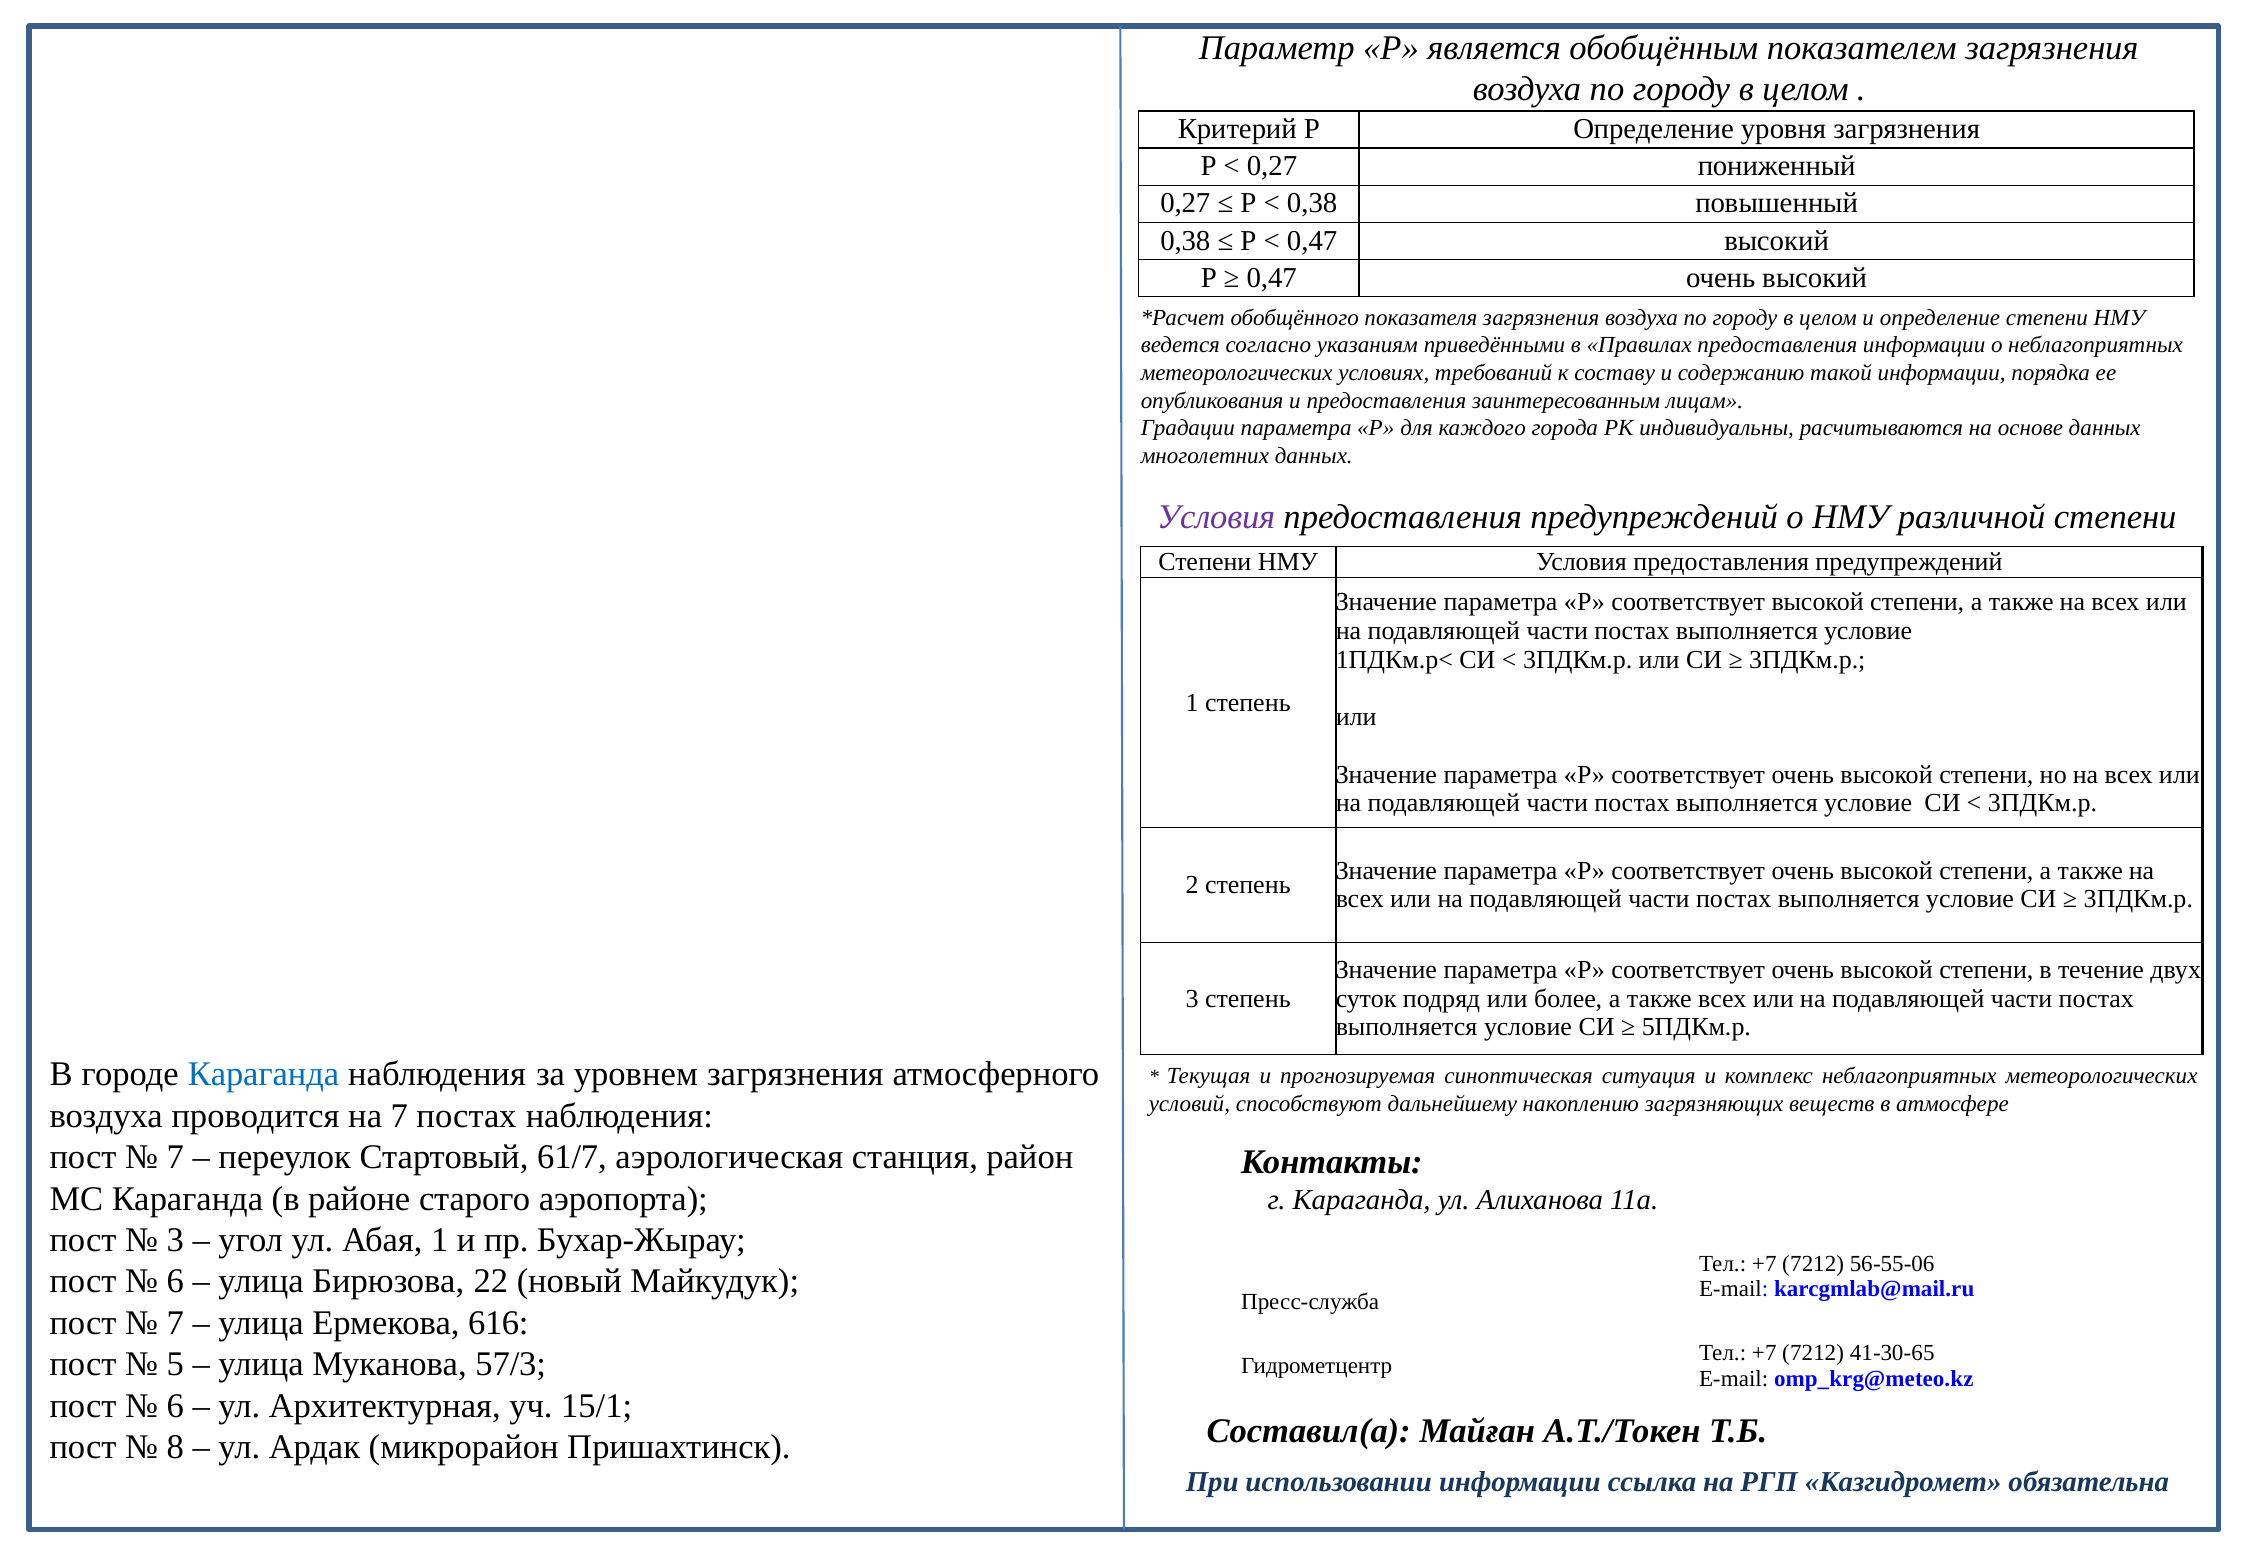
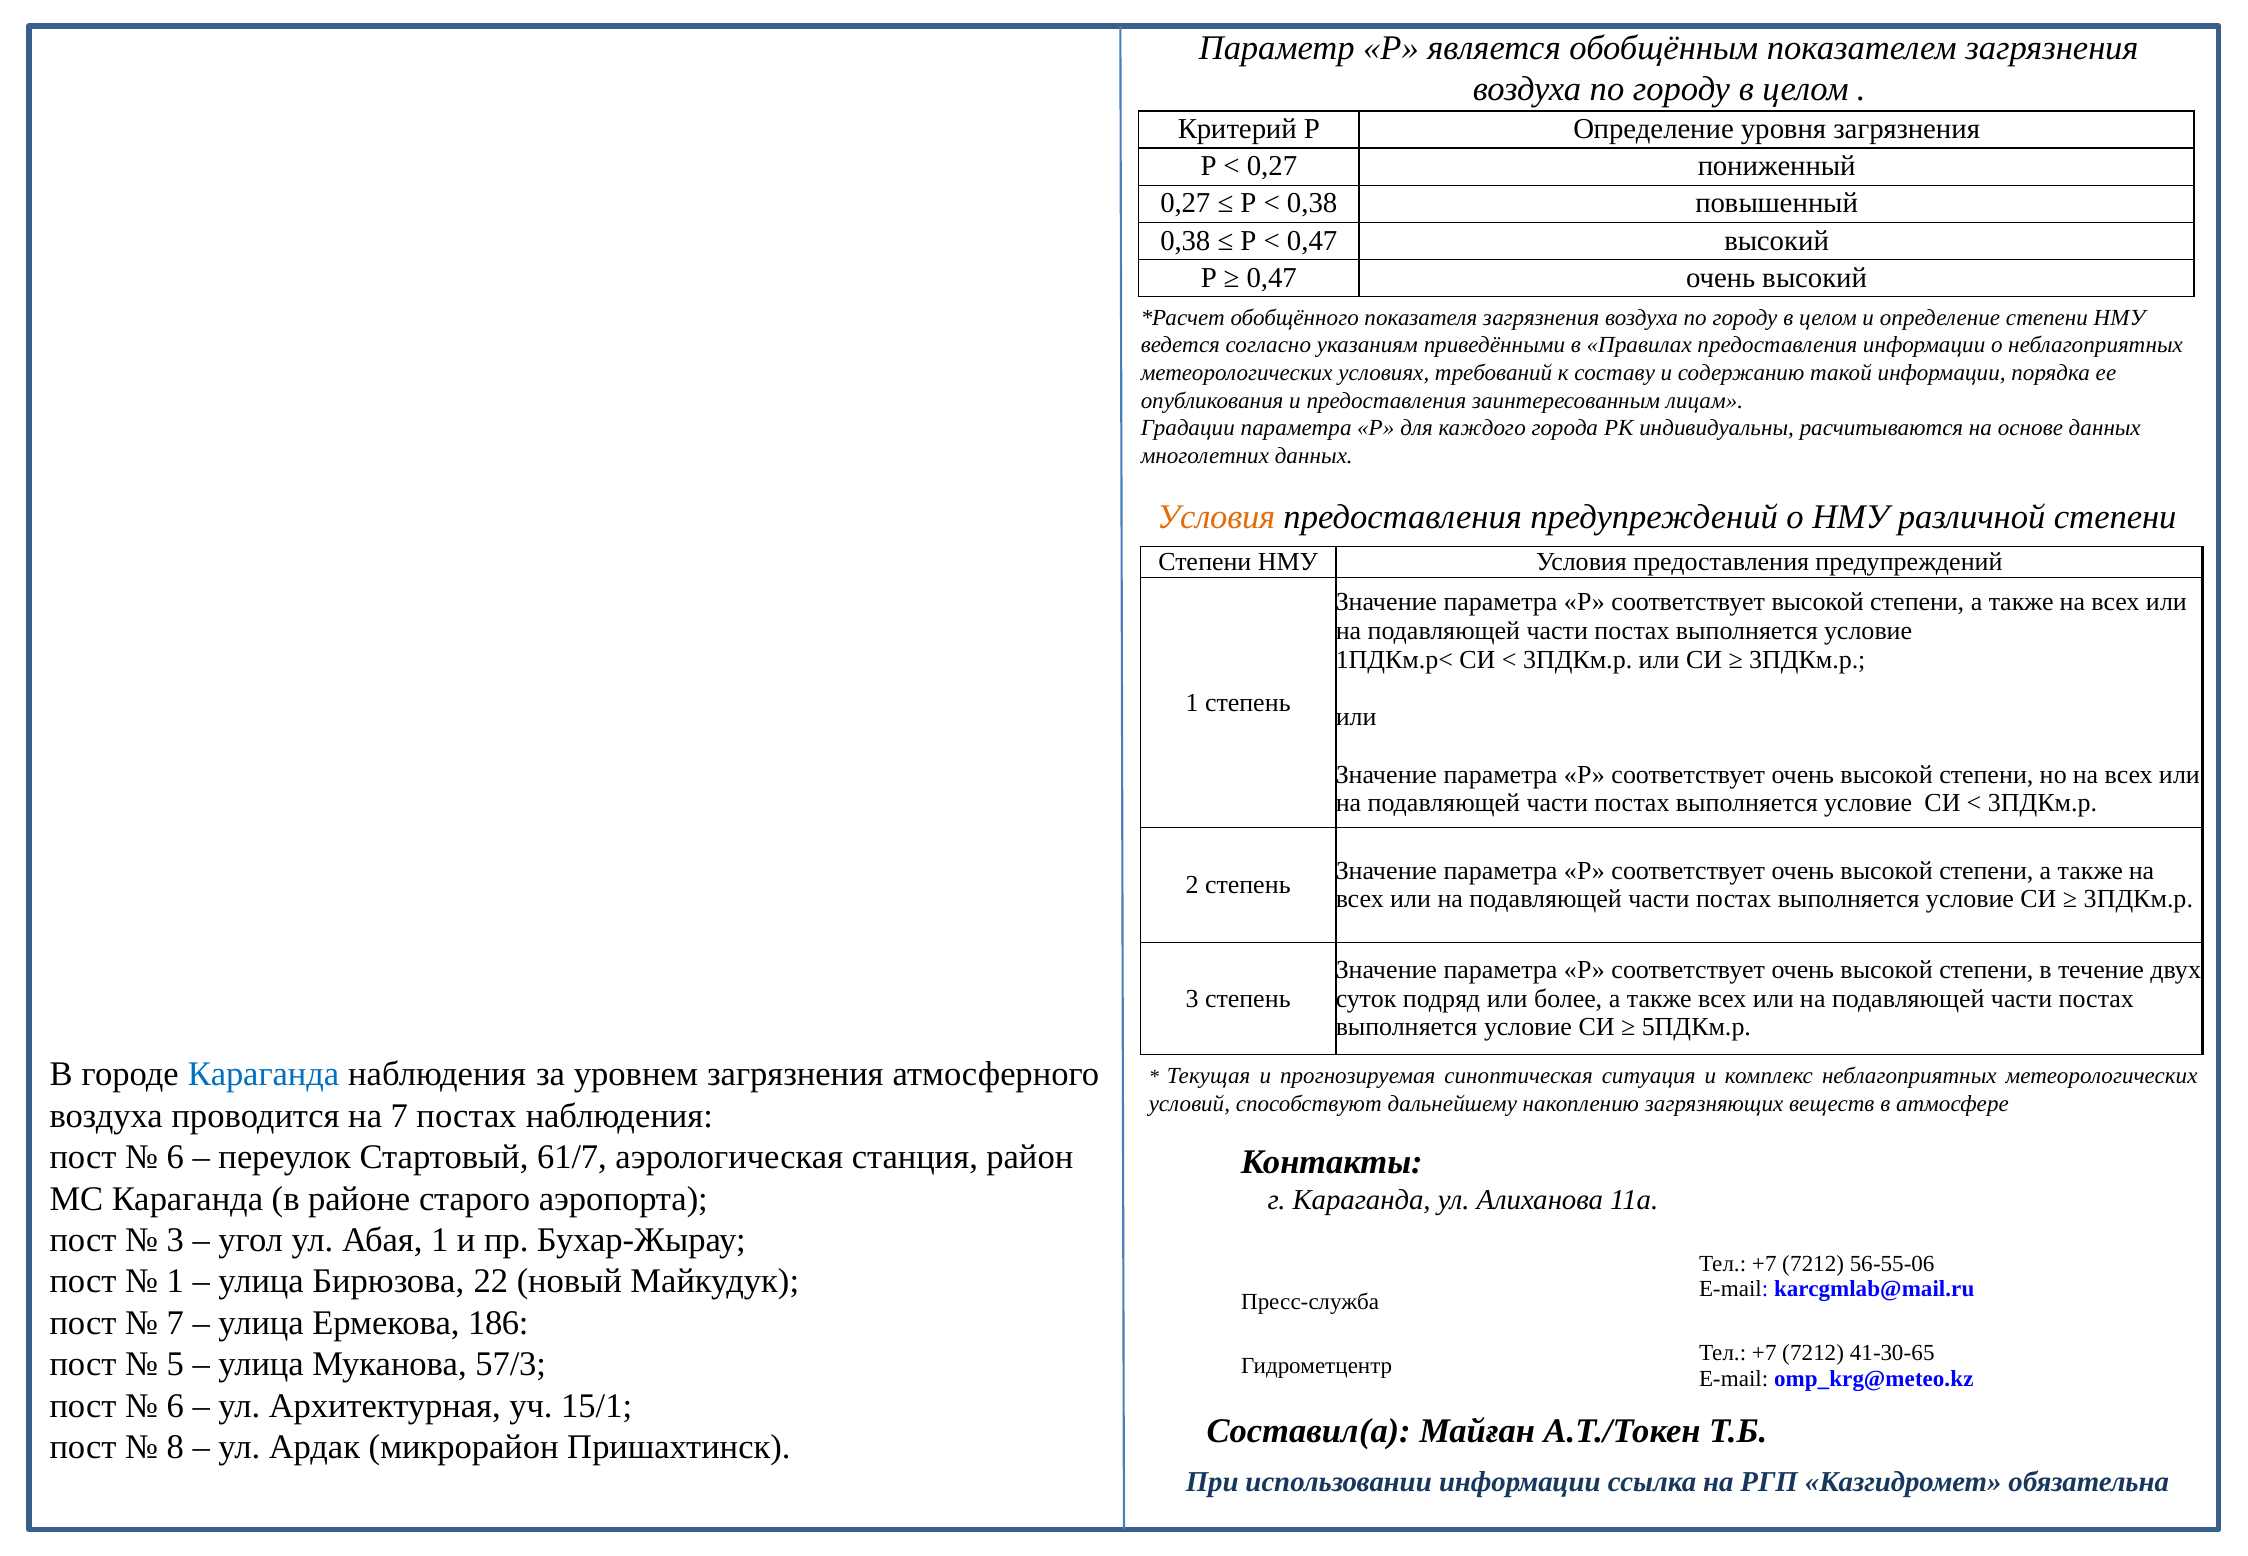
Условия colour: purple -> orange (1216, 517)
7: 7 -> 6 (175, 1157)
6: 6 -> 1 (175, 1282)
616: 616 -> 186 (498, 1323)
